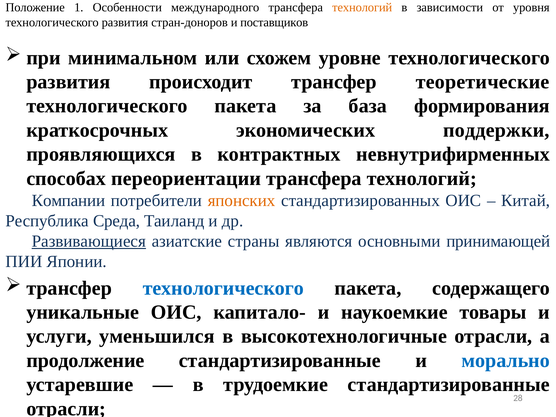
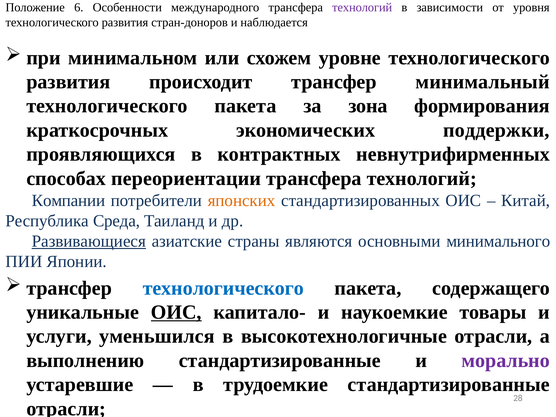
1: 1 -> 6 (79, 8)
технологий colour: orange -> purple (362, 8)
поставщиков: поставщиков -> наблюдается (274, 22)
теоретические: теоретические -> минимальный (483, 82)
база: база -> зона (368, 106)
принимающей: принимающей -> минимального (498, 241)
ОИС underline: none -> present (176, 312)
продолжение: продолжение -> выполнению (85, 360)
морально colour: blue -> purple (506, 360)
